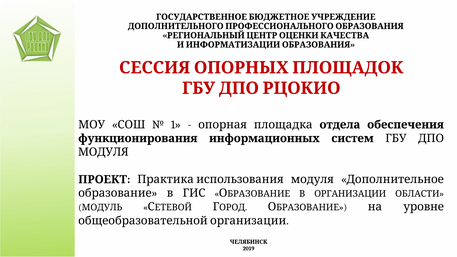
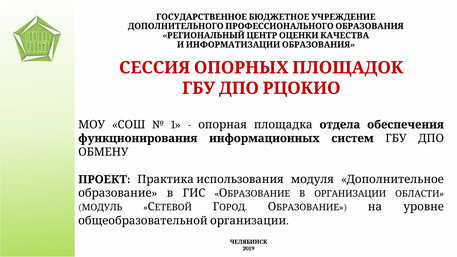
МОДУЛЯ: МОДУЛЯ -> ОБМЕНУ (103, 152)
